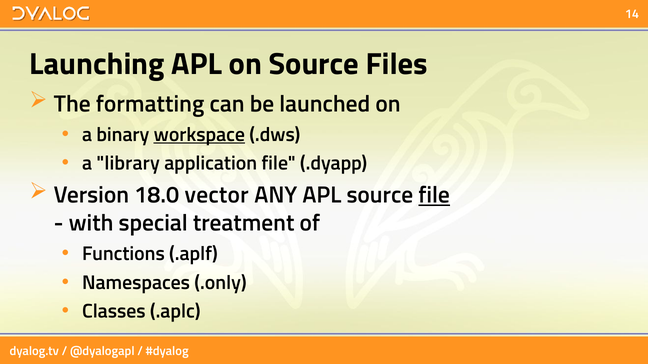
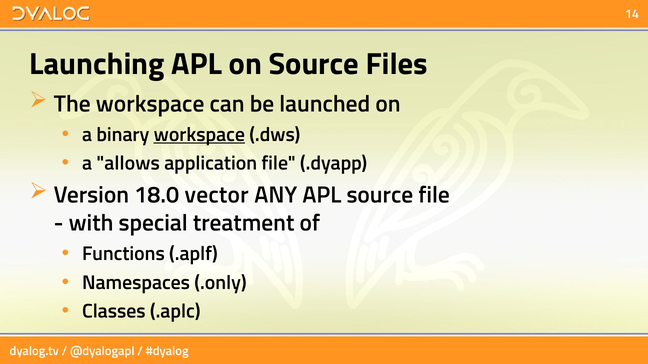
The formatting: formatting -> workspace (150, 104)
library: library -> allows (128, 163)
file underline: present -> none (434, 195)
